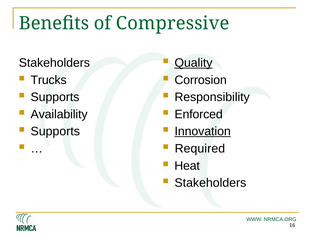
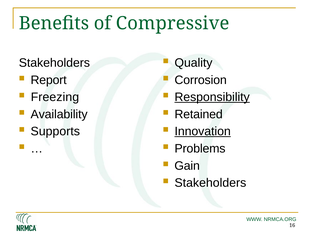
Quality underline: present -> none (193, 63)
Trucks: Trucks -> Report (49, 80)
Supports: Supports -> Freezing (55, 97)
Responsibility underline: none -> present (212, 97)
Enforced: Enforced -> Retained (199, 114)
Required: Required -> Problems (200, 148)
Heat: Heat -> Gain (187, 165)
